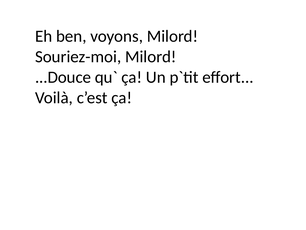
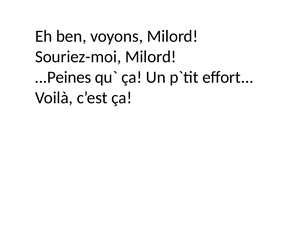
...Douce: ...Douce -> ...Peines (63, 77)
